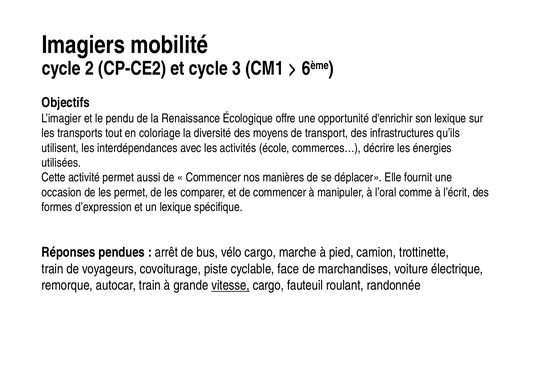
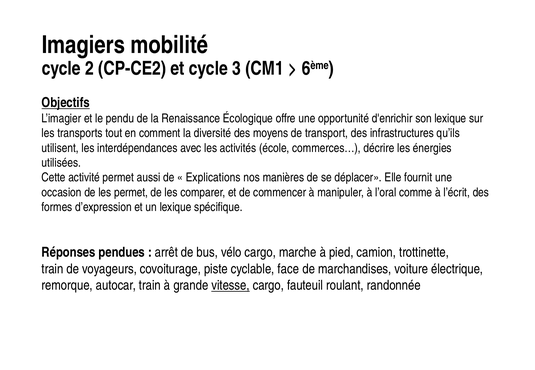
Objectifs underline: none -> present (66, 103)
coloriage: coloriage -> comment (160, 133)
Commencer: Commencer -> Explications (213, 178)
